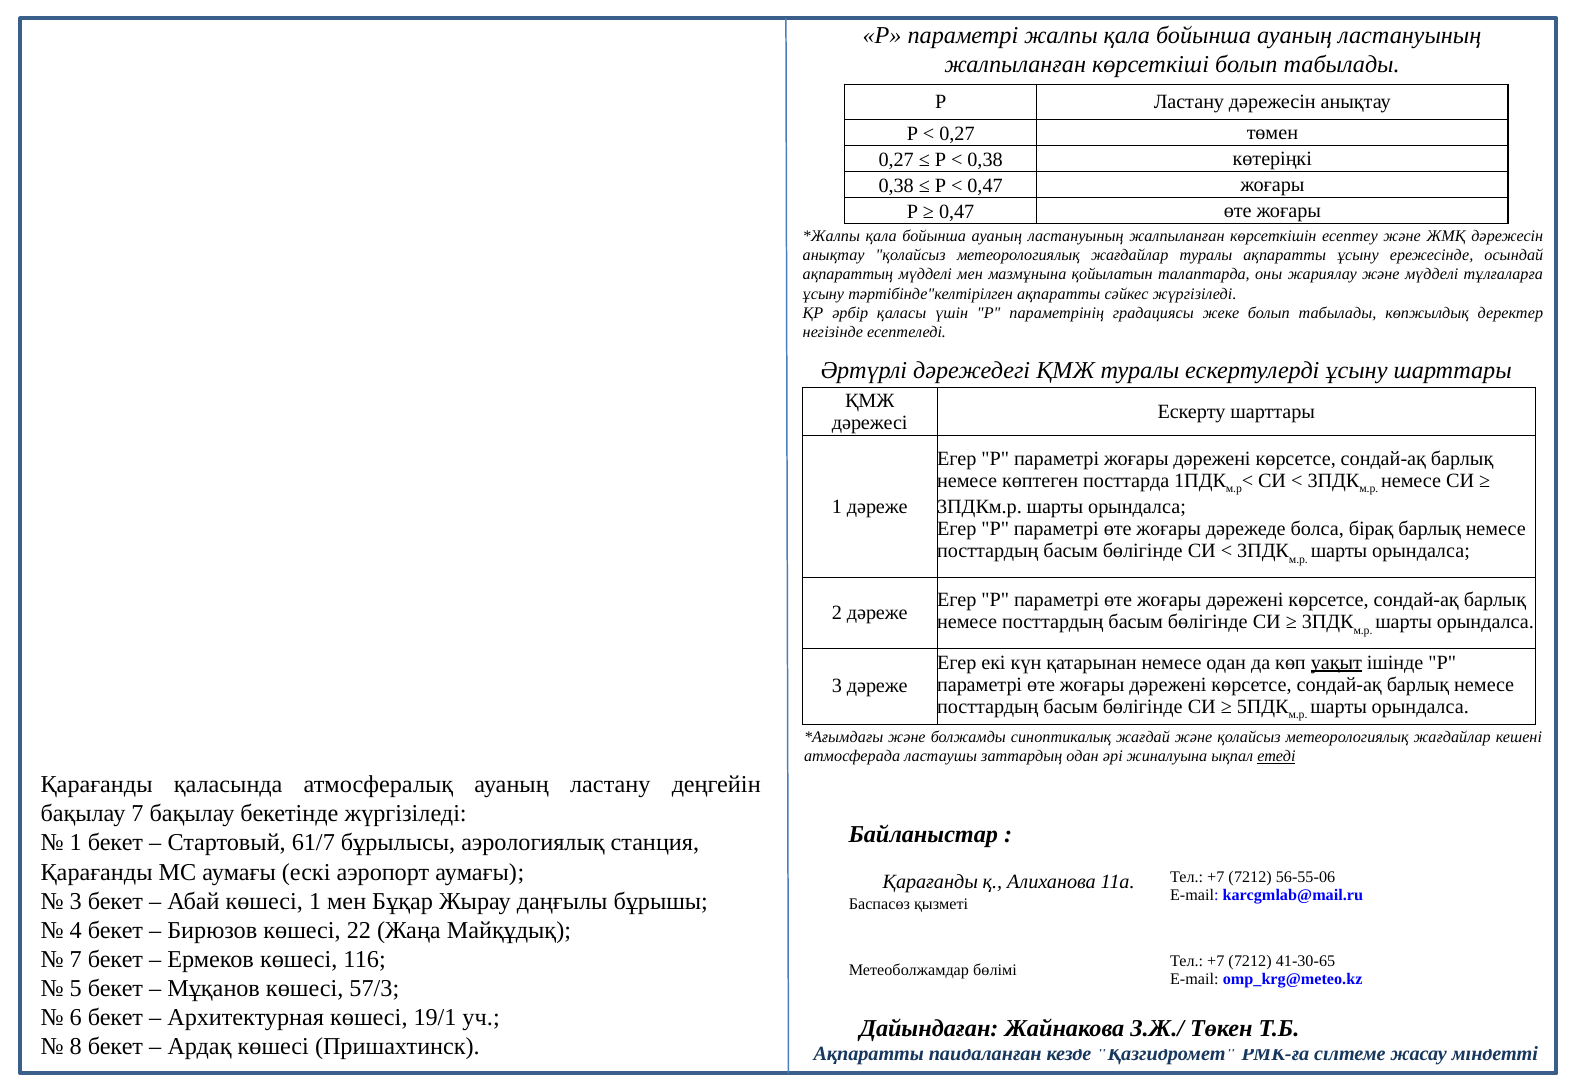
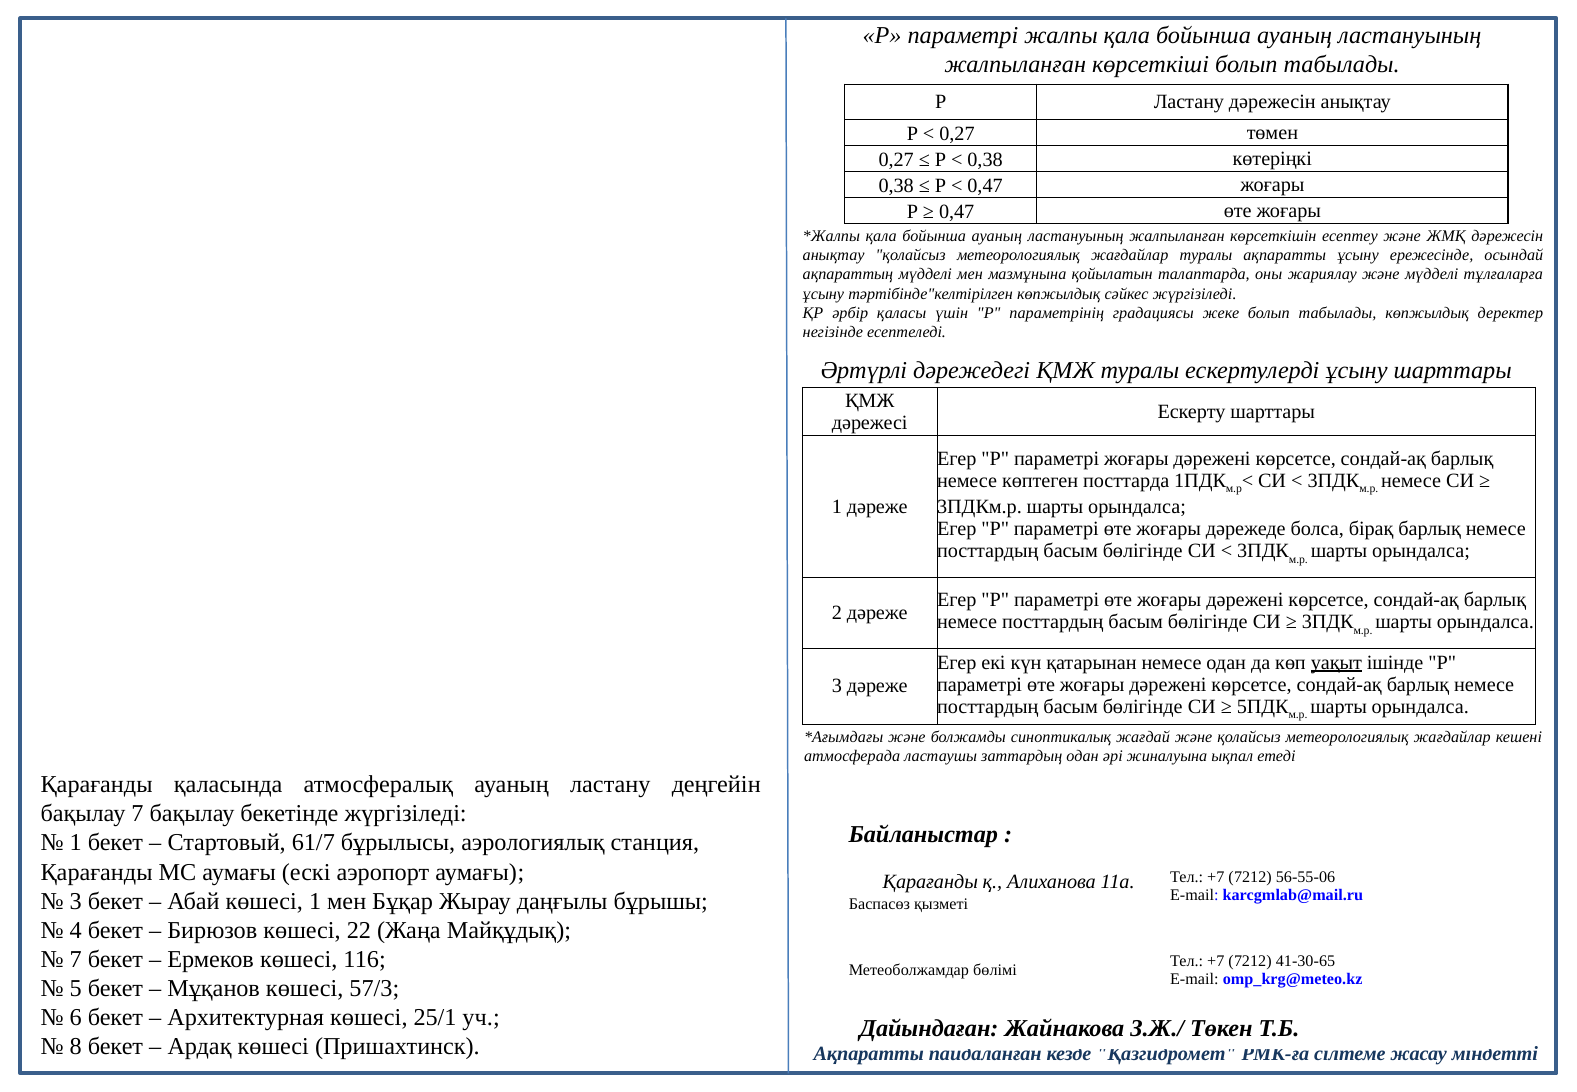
тәртібінде"келтірілген ақпаратты: ақпаратты -> көпжылдық (1059, 294)
етеді underline: present -> none (1276, 756)
19/1: 19/1 -> 25/1 (435, 1017)
